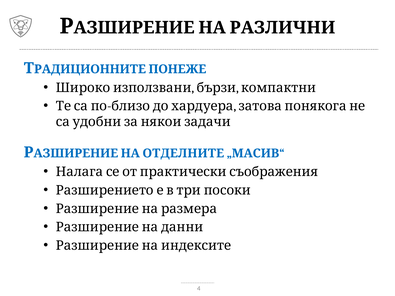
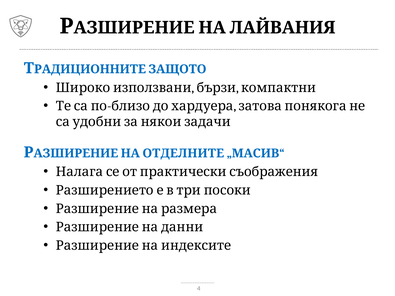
РАЗЛИЧНИ: РАЗЛИЧНИ -> ЛАЙВАНИЯ (283, 28)
ПОНЕЖЕ: ПОНЕЖЕ -> ЗАЩОТО (177, 69)
